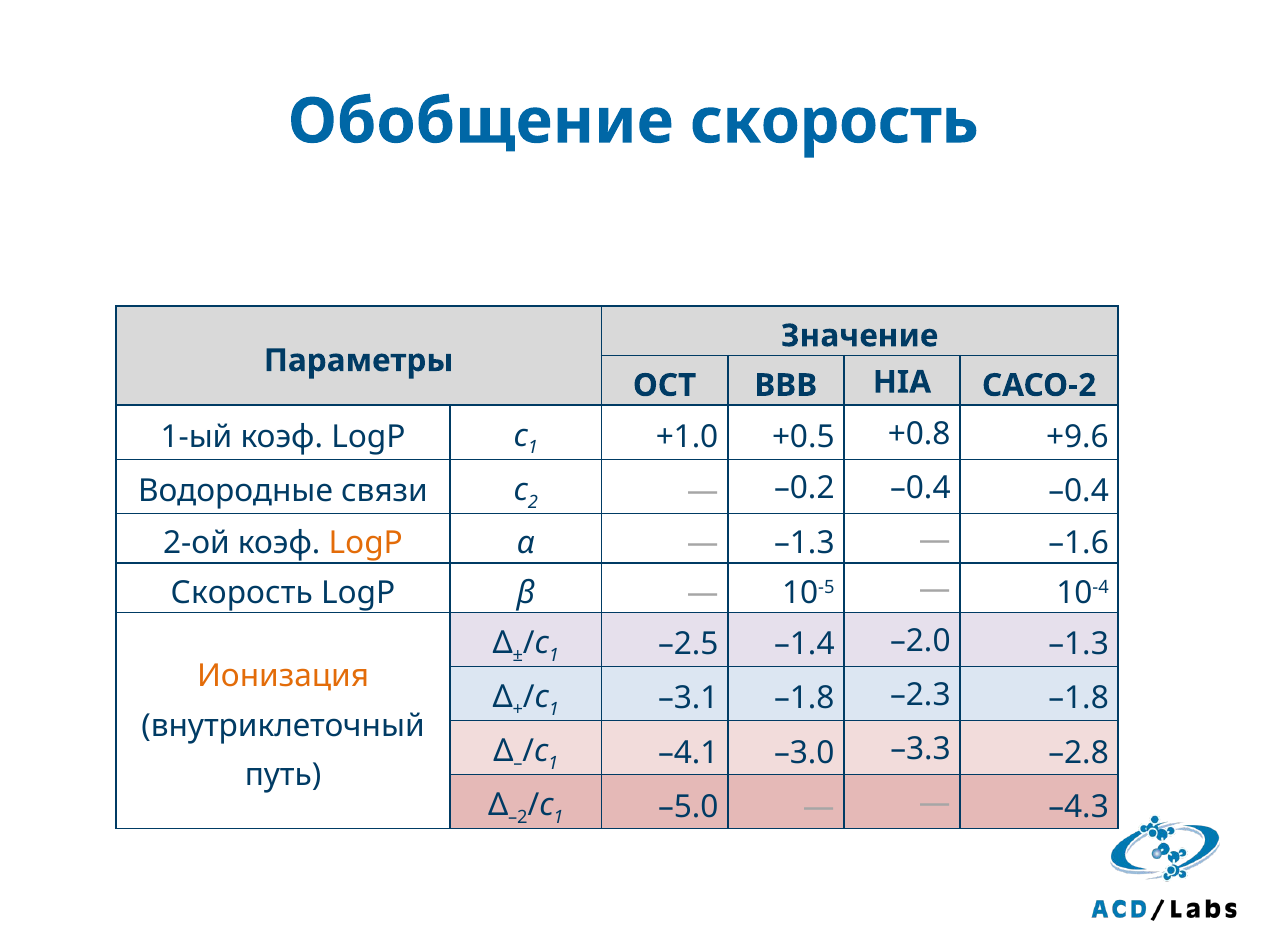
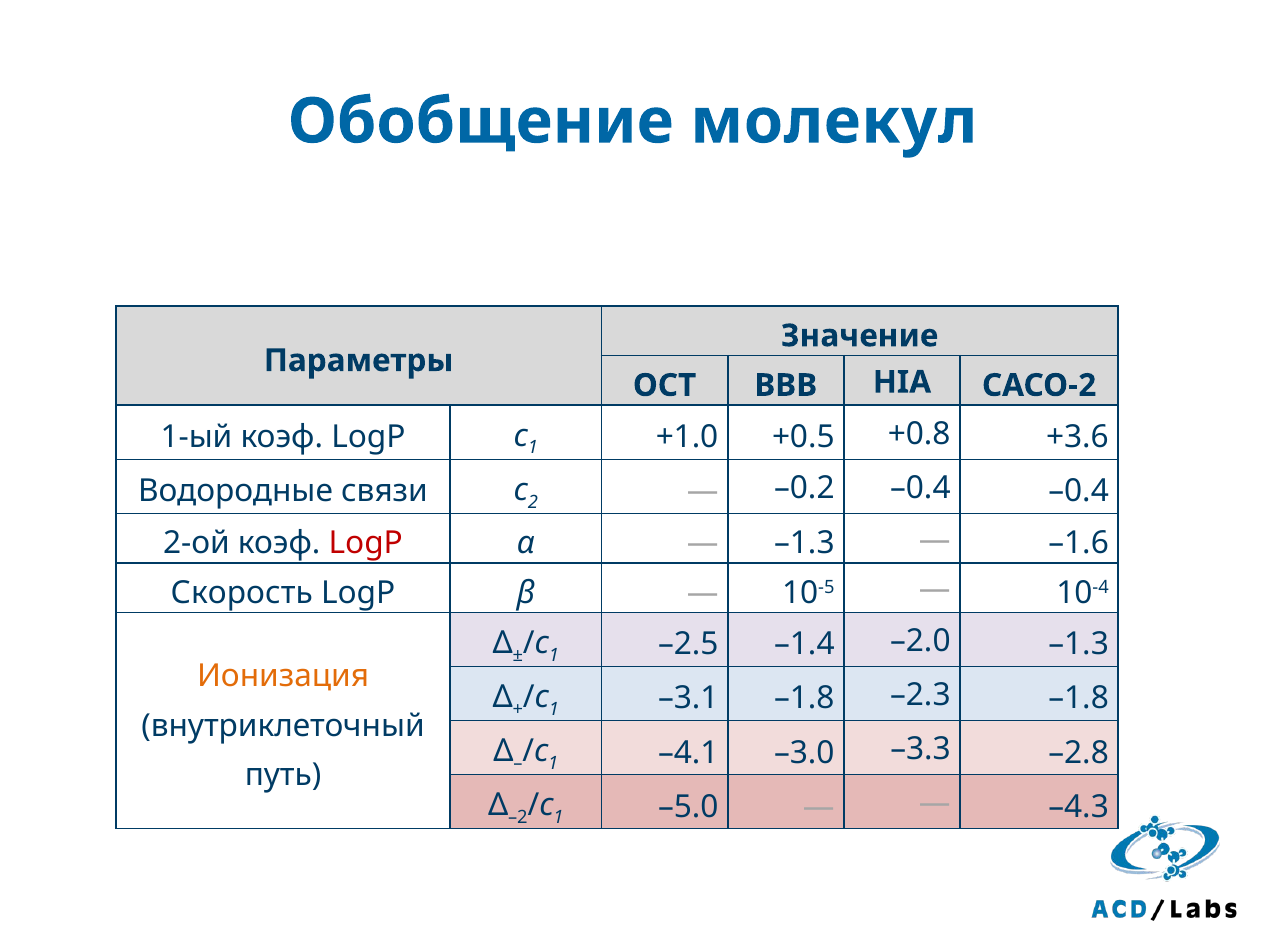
Обобщение скорость: скорость -> молекул (834, 122)
+9.6: +9.6 -> +3.6 (1077, 437)
LogP colour: orange -> red (366, 543)
